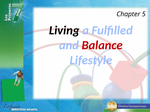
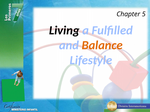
Balance colour: red -> orange (102, 45)
